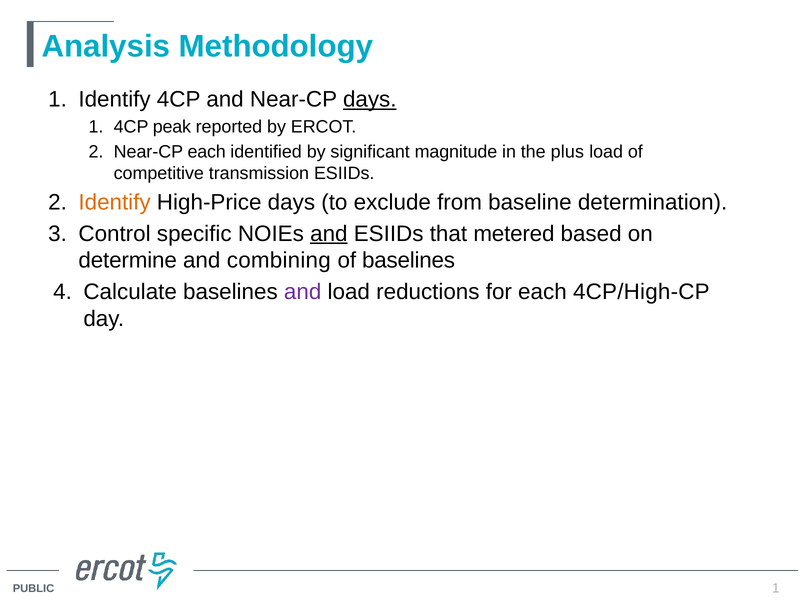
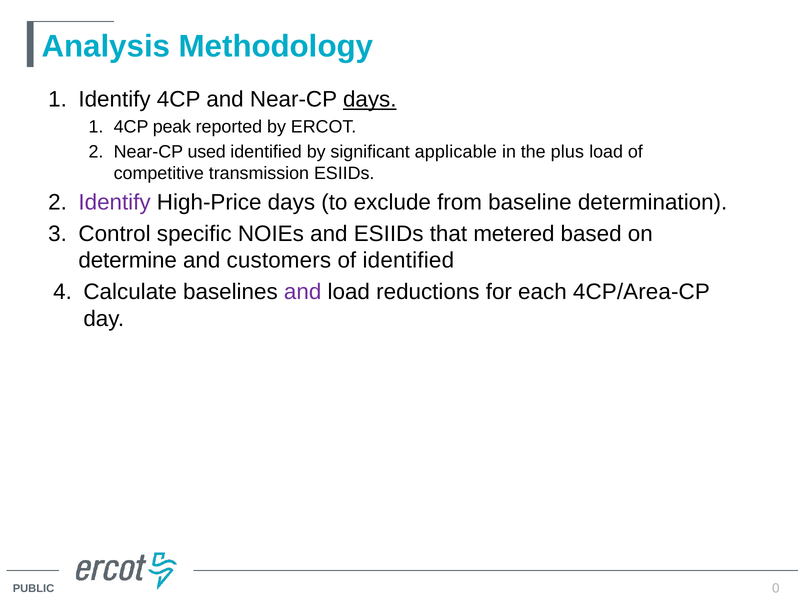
Near-CP each: each -> used (207, 152)
magnitude: magnitude -> applicable (456, 152)
Identify colour: orange -> purple (115, 203)
and underline: present -> none (329, 234)
combining: combining -> customers (279, 261)
of baselines: baselines -> identified (408, 261)
4CP/High-CP: 4CP/High-CP -> 4CP/Area-CP (641, 292)
1: 1 -> 0 (776, 589)
